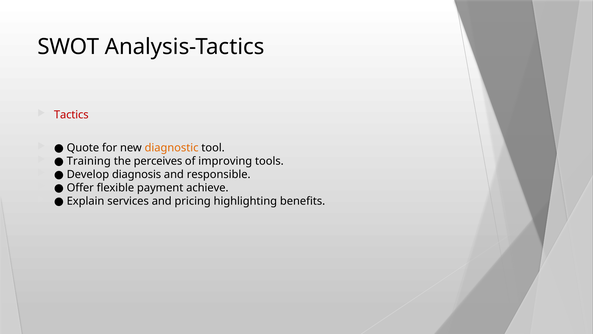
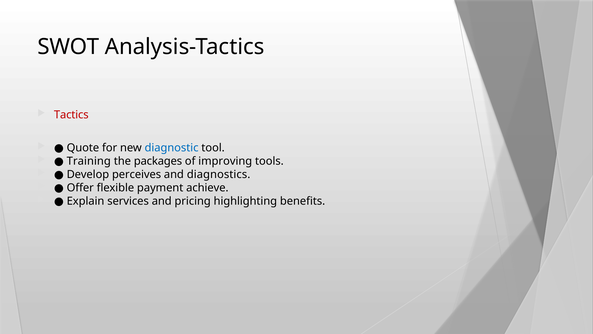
diagnostic colour: orange -> blue (172, 148)
perceives: perceives -> packages (158, 161)
diagnosis: diagnosis -> perceives (137, 174)
responsible: responsible -> diagnostics (219, 174)
